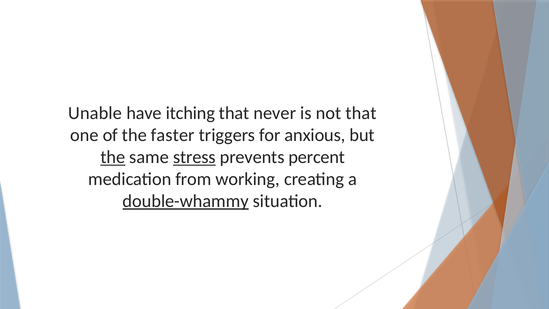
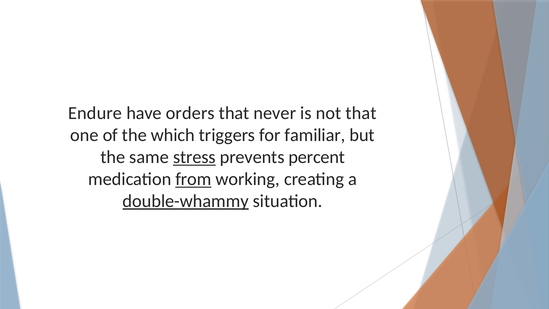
Unable: Unable -> Endure (95, 113)
itching: itching -> orders (190, 113)
faster: faster -> which (173, 135)
anxious: anxious -> familiar (315, 135)
the underline: present -> none (113, 157)
from underline: none -> present (193, 179)
